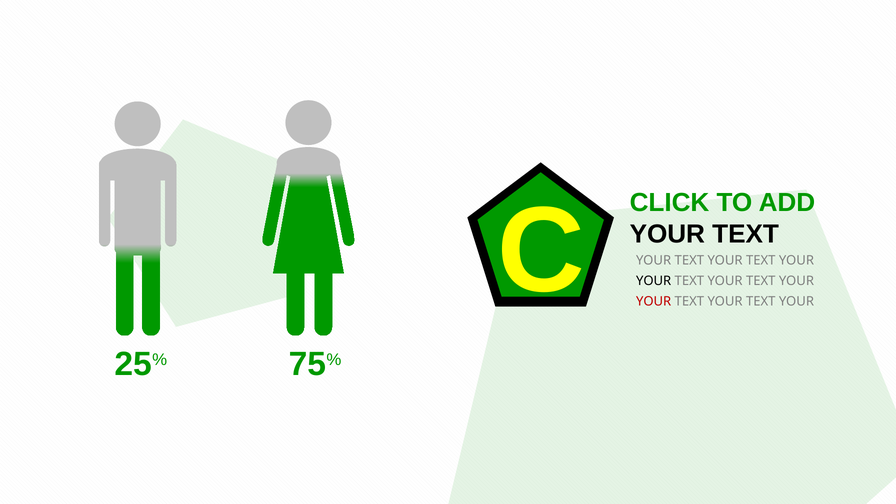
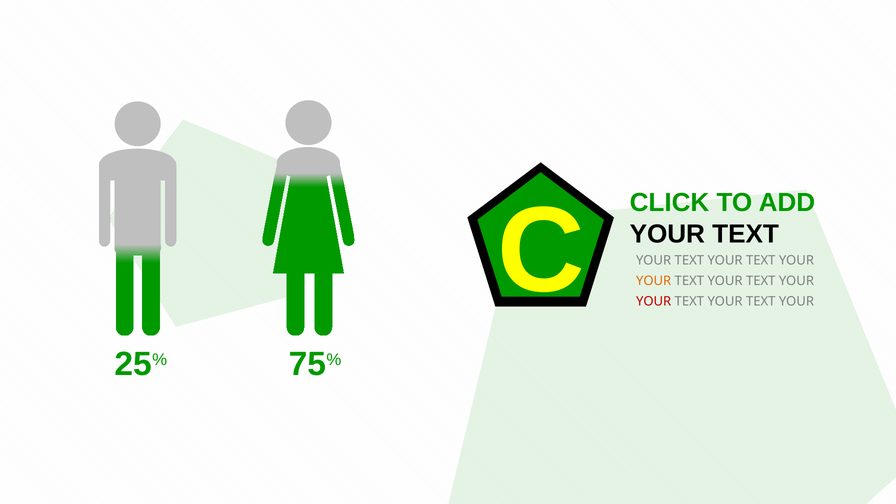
YOUR colour: black -> orange (654, 281)
